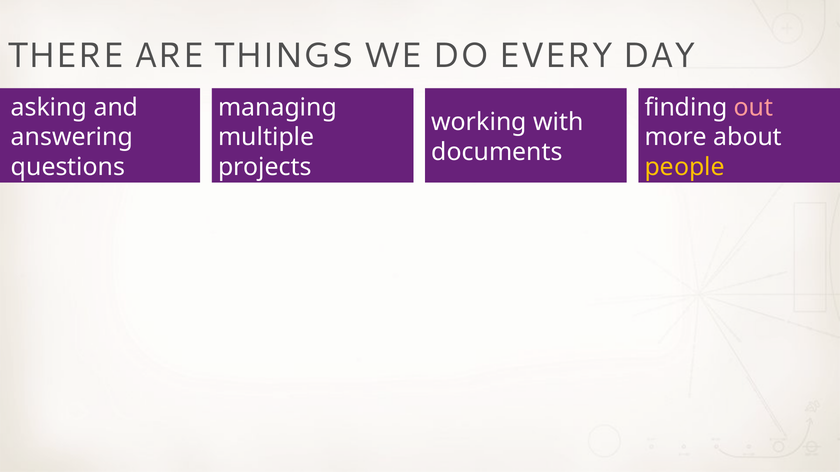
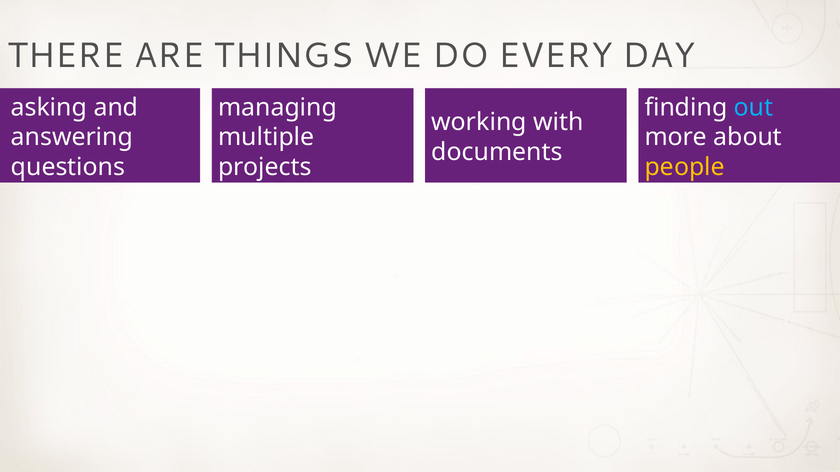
out colour: pink -> light blue (754, 107)
